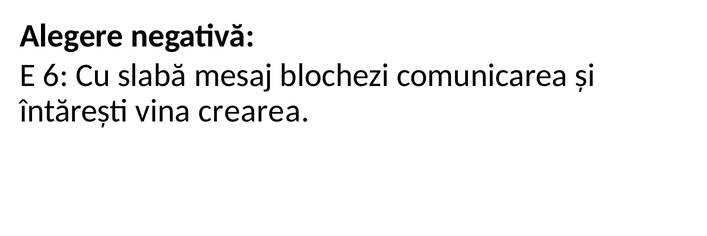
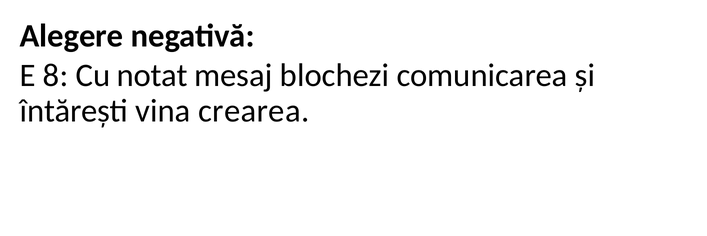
6: 6 -> 8 (56, 76)
slabă: slabă -> notat (152, 76)
